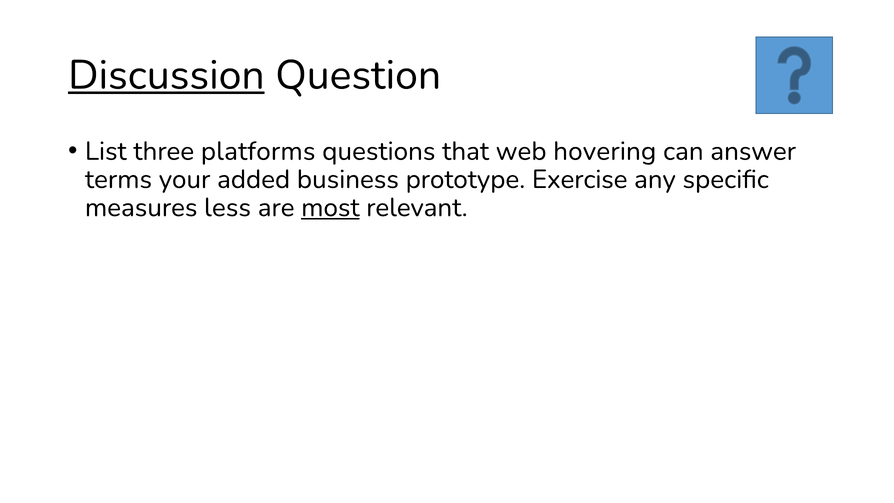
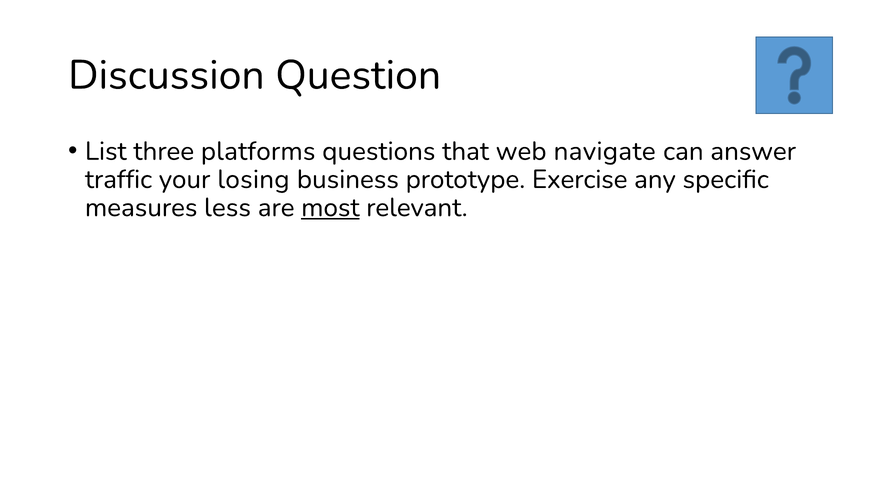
Discussion underline: present -> none (166, 75)
hovering: hovering -> navigate (605, 151)
terms: terms -> traffic (119, 179)
added: added -> losing (253, 179)
